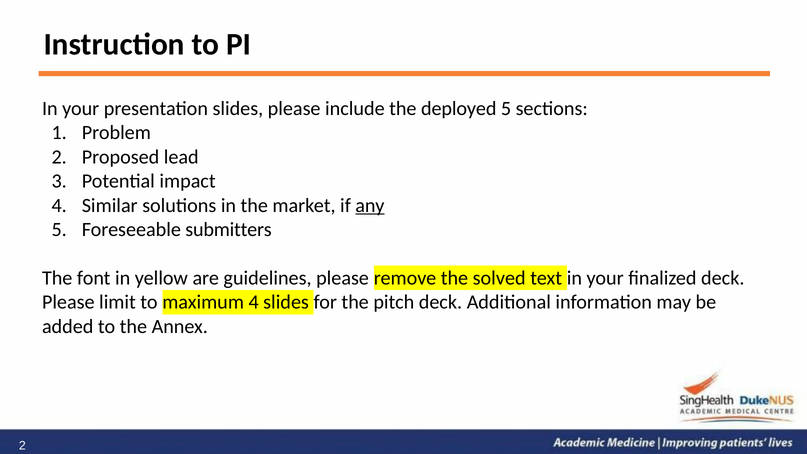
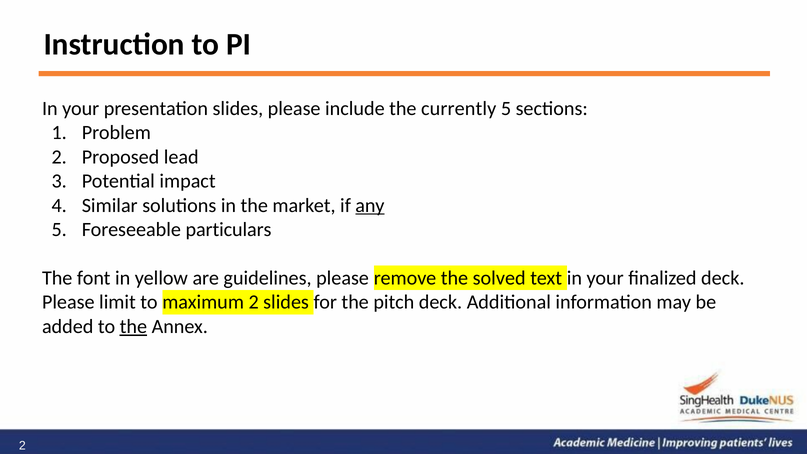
deployed: deployed -> currently (459, 109)
submitters: submitters -> particulars (228, 230)
maximum 4: 4 -> 2 (254, 302)
the underline: none -> present (133, 326)
